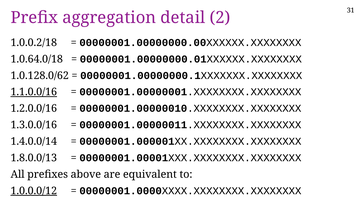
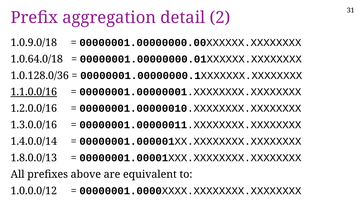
1.0.0.2/18: 1.0.0.2/18 -> 1.0.9.0/18 (34, 43)
1.0.128.0/62: 1.0.128.0/62 -> 1.0.128.0/36 (40, 76)
1.0.0.0/12 underline: present -> none (34, 191)
